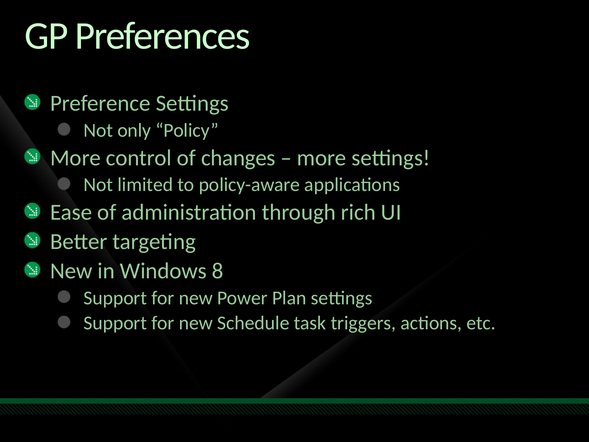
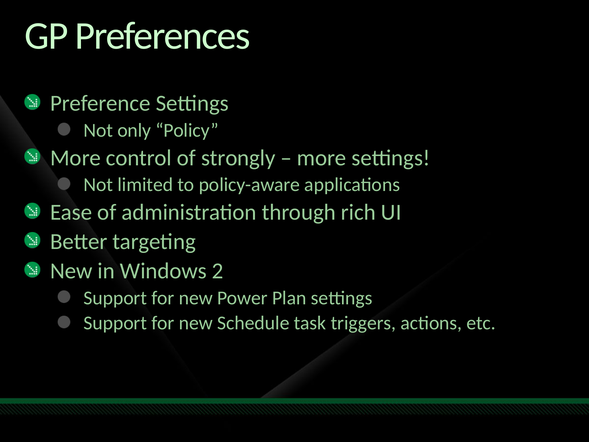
changes: changes -> strongly (238, 158)
8: 8 -> 2 (218, 271)
